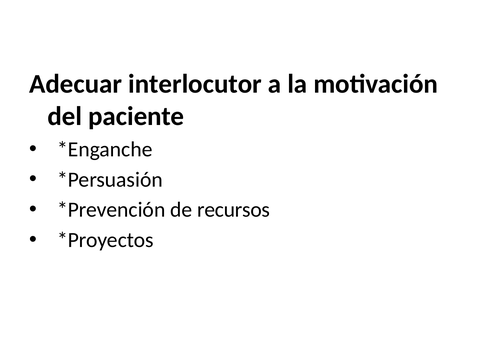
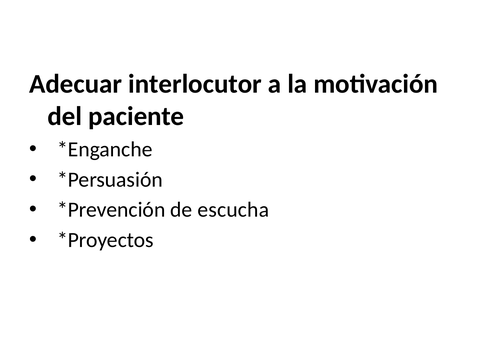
recursos: recursos -> escucha (233, 210)
